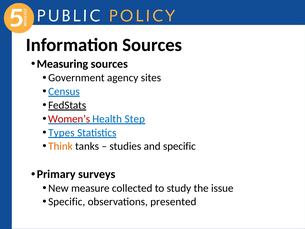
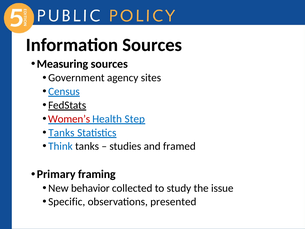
Types: Types -> Tanks (61, 133)
Think colour: orange -> blue (60, 146)
and specific: specific -> framed (179, 146)
surveys: surveys -> framing (97, 174)
measure: measure -> behavior (90, 188)
